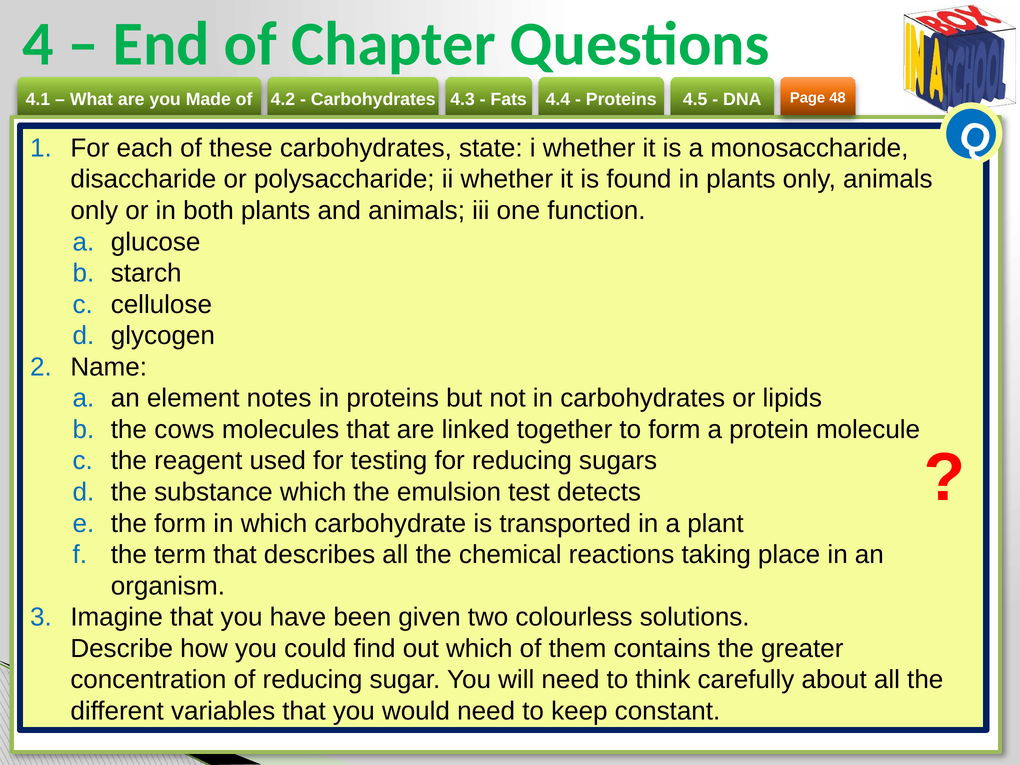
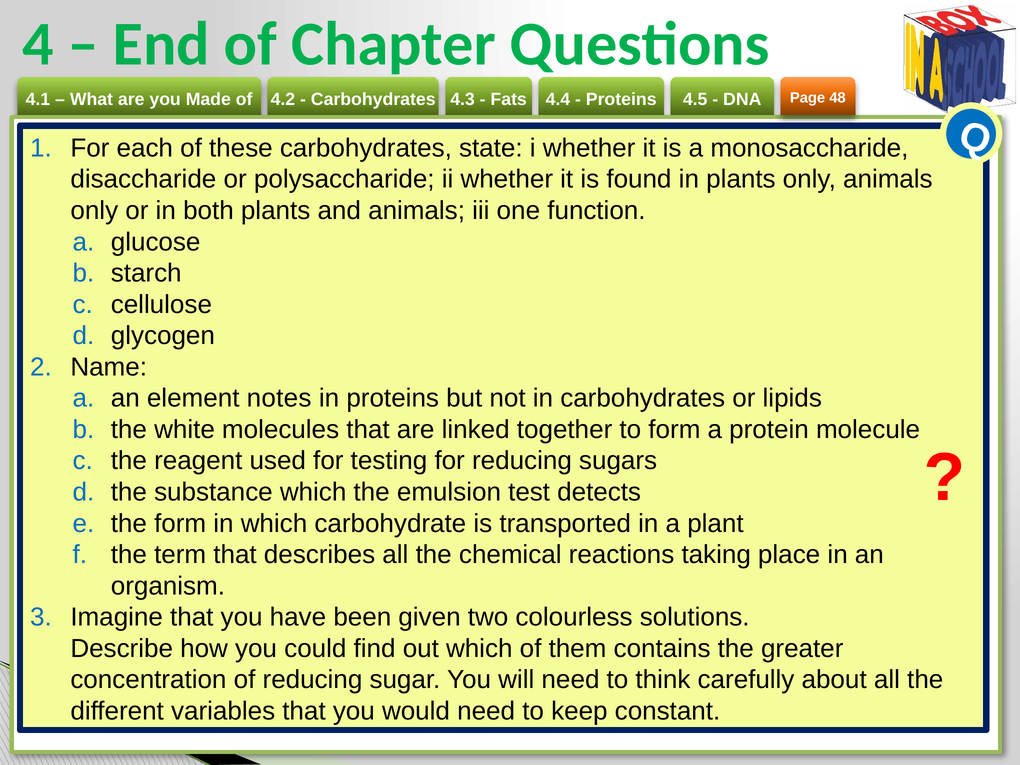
cows: cows -> white (185, 430)
